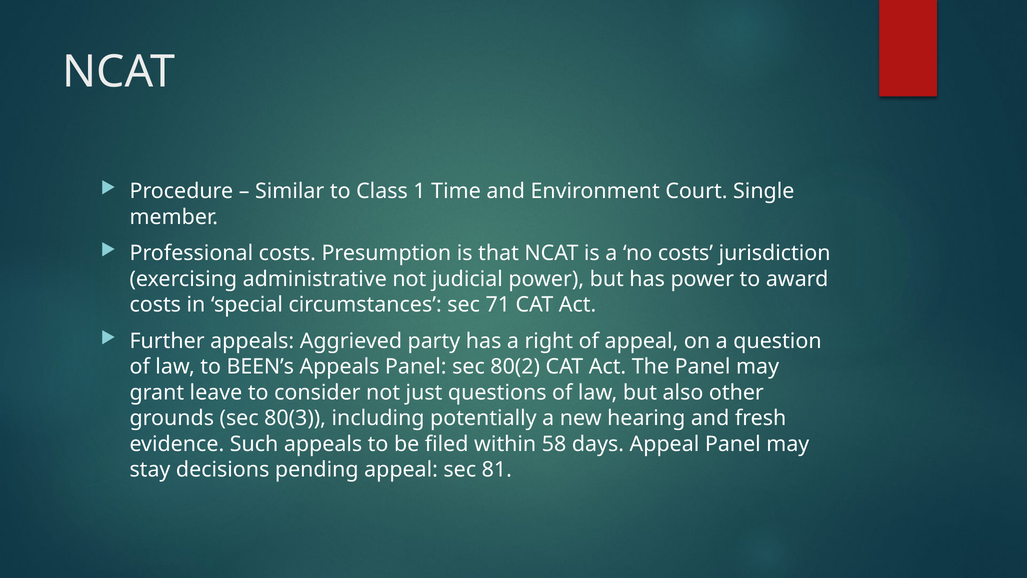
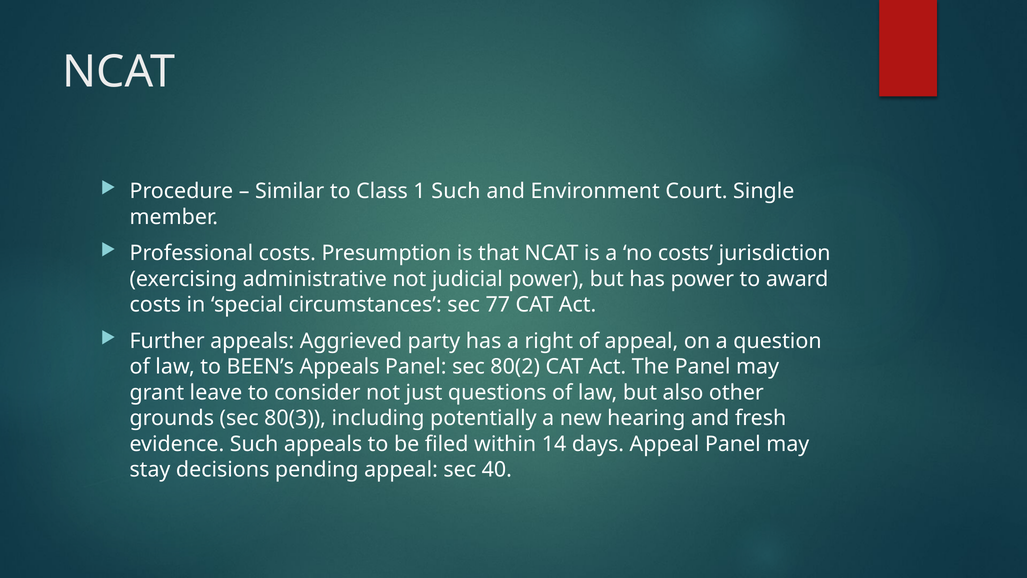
1 Time: Time -> Such (456, 191)
71: 71 -> 77 (498, 305)
58: 58 -> 14 (554, 444)
81: 81 -> 40 (497, 469)
